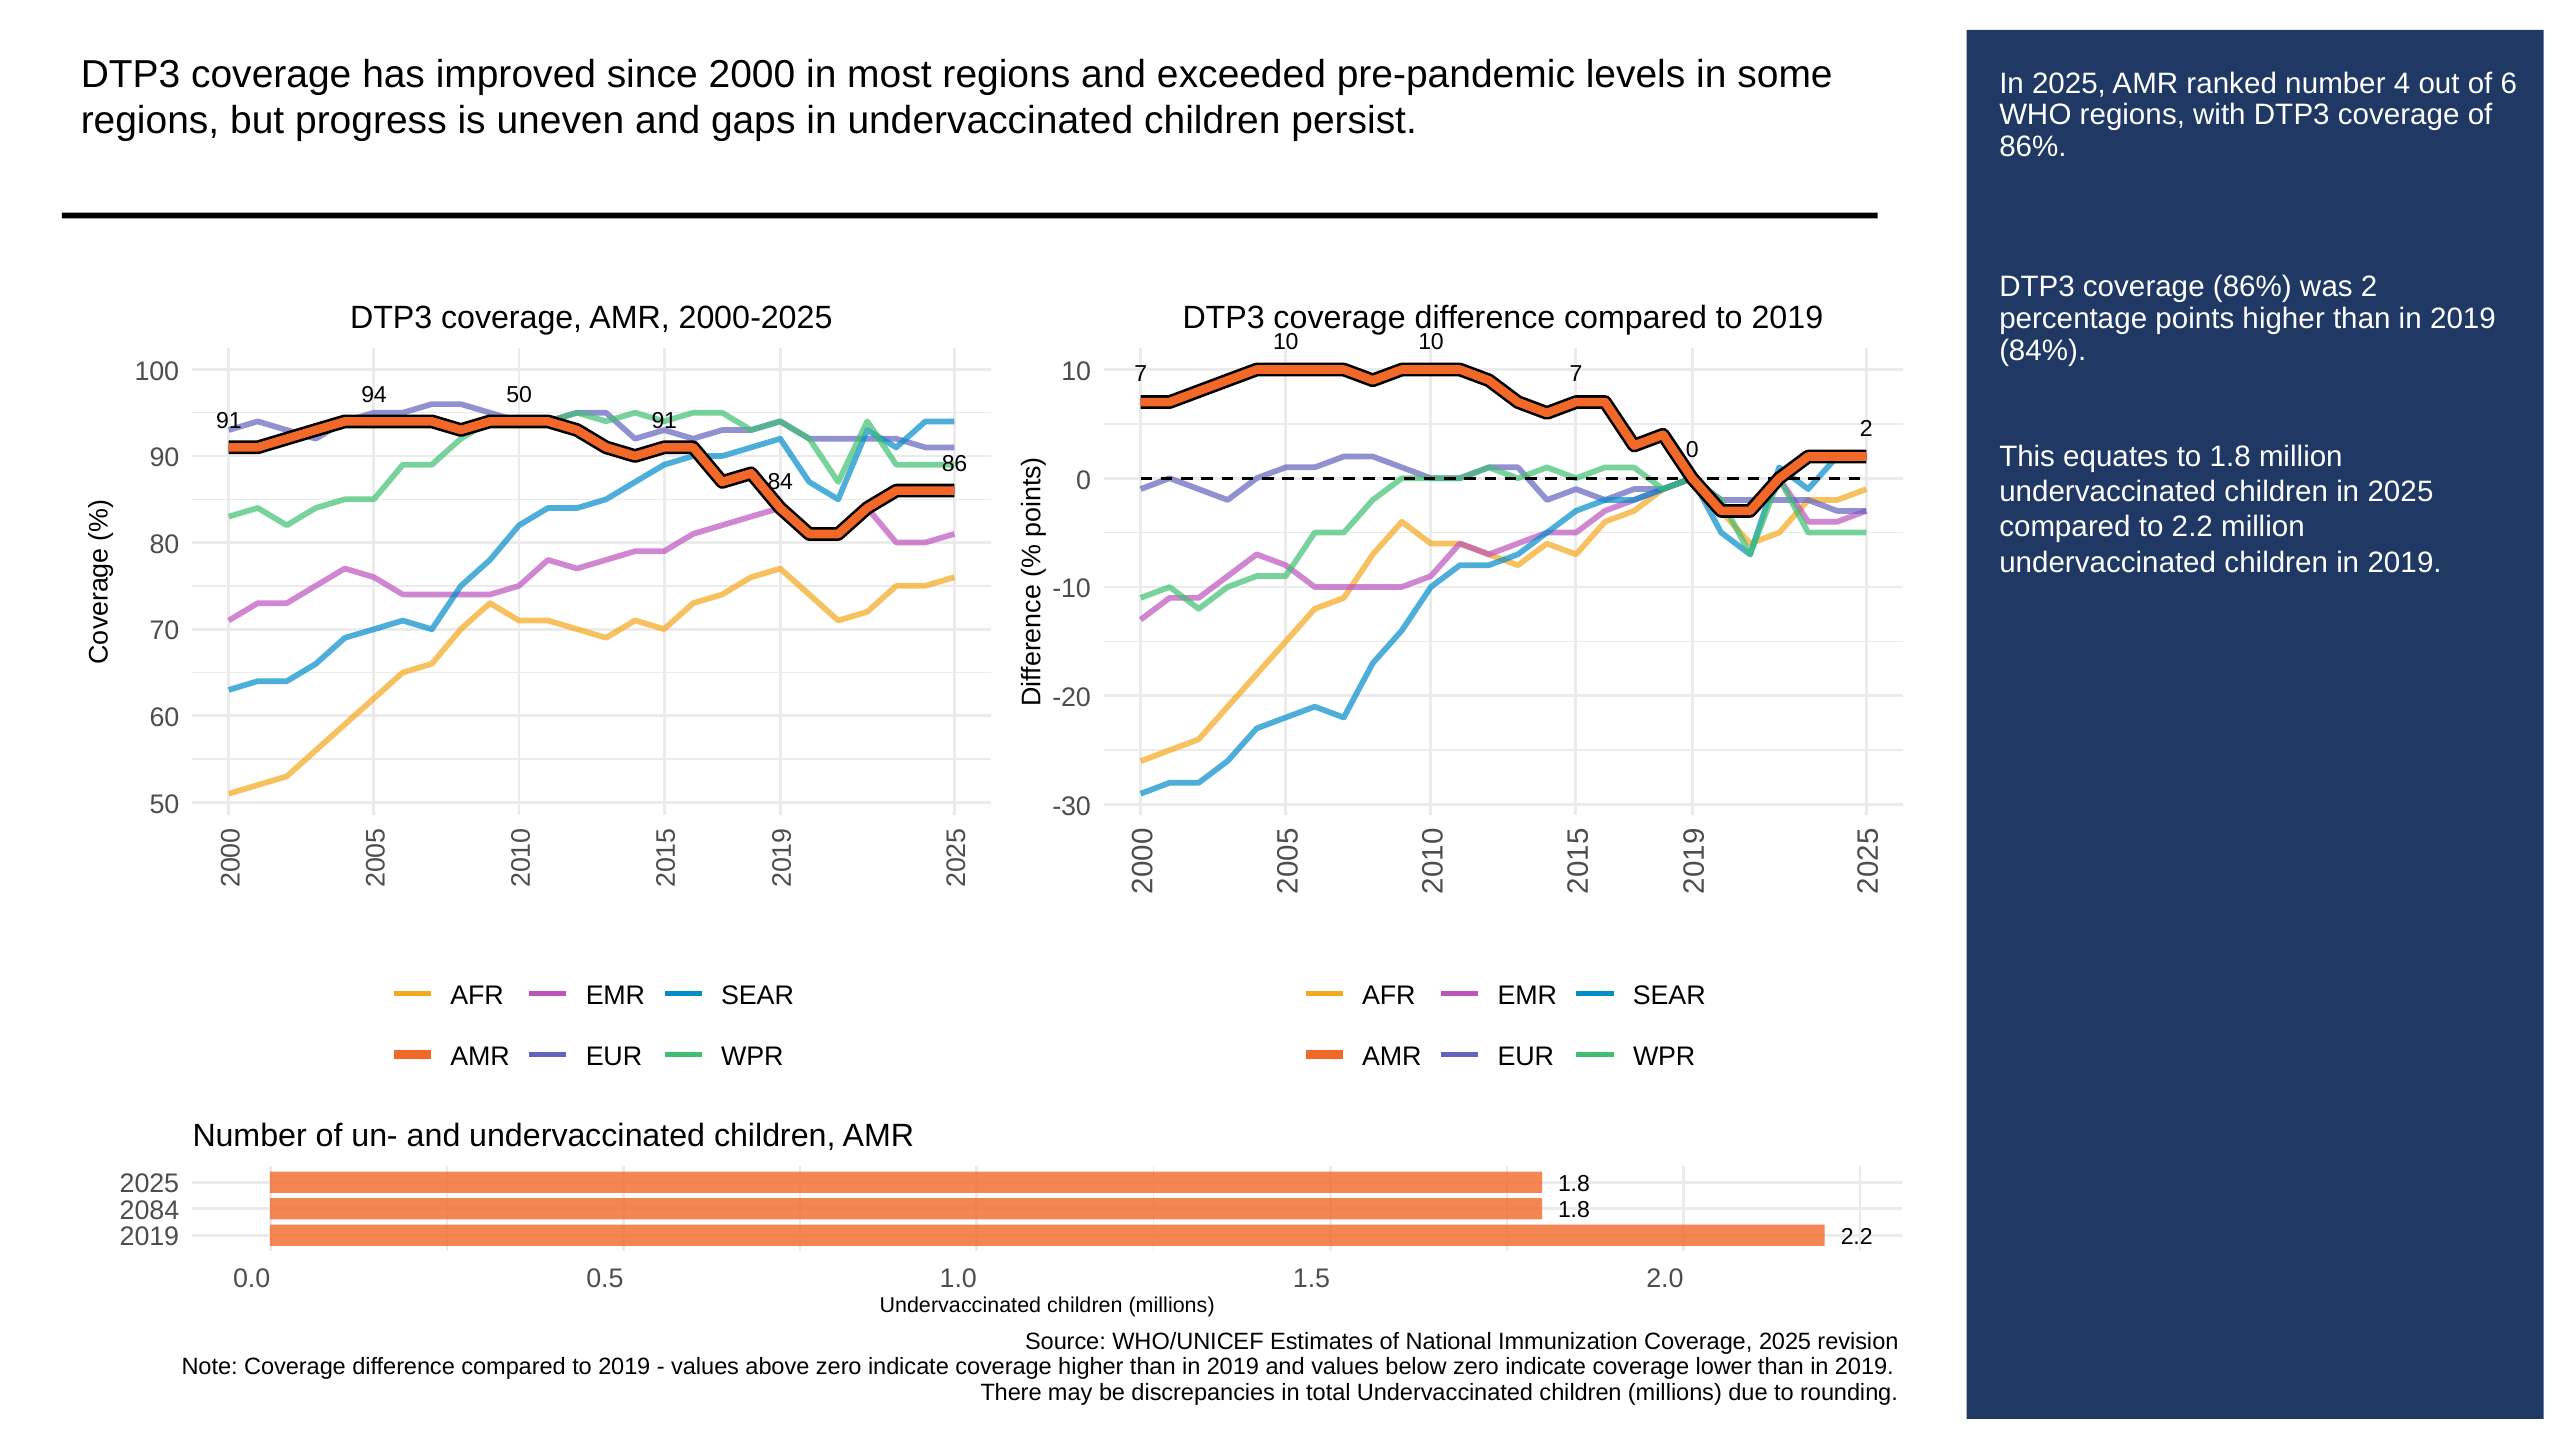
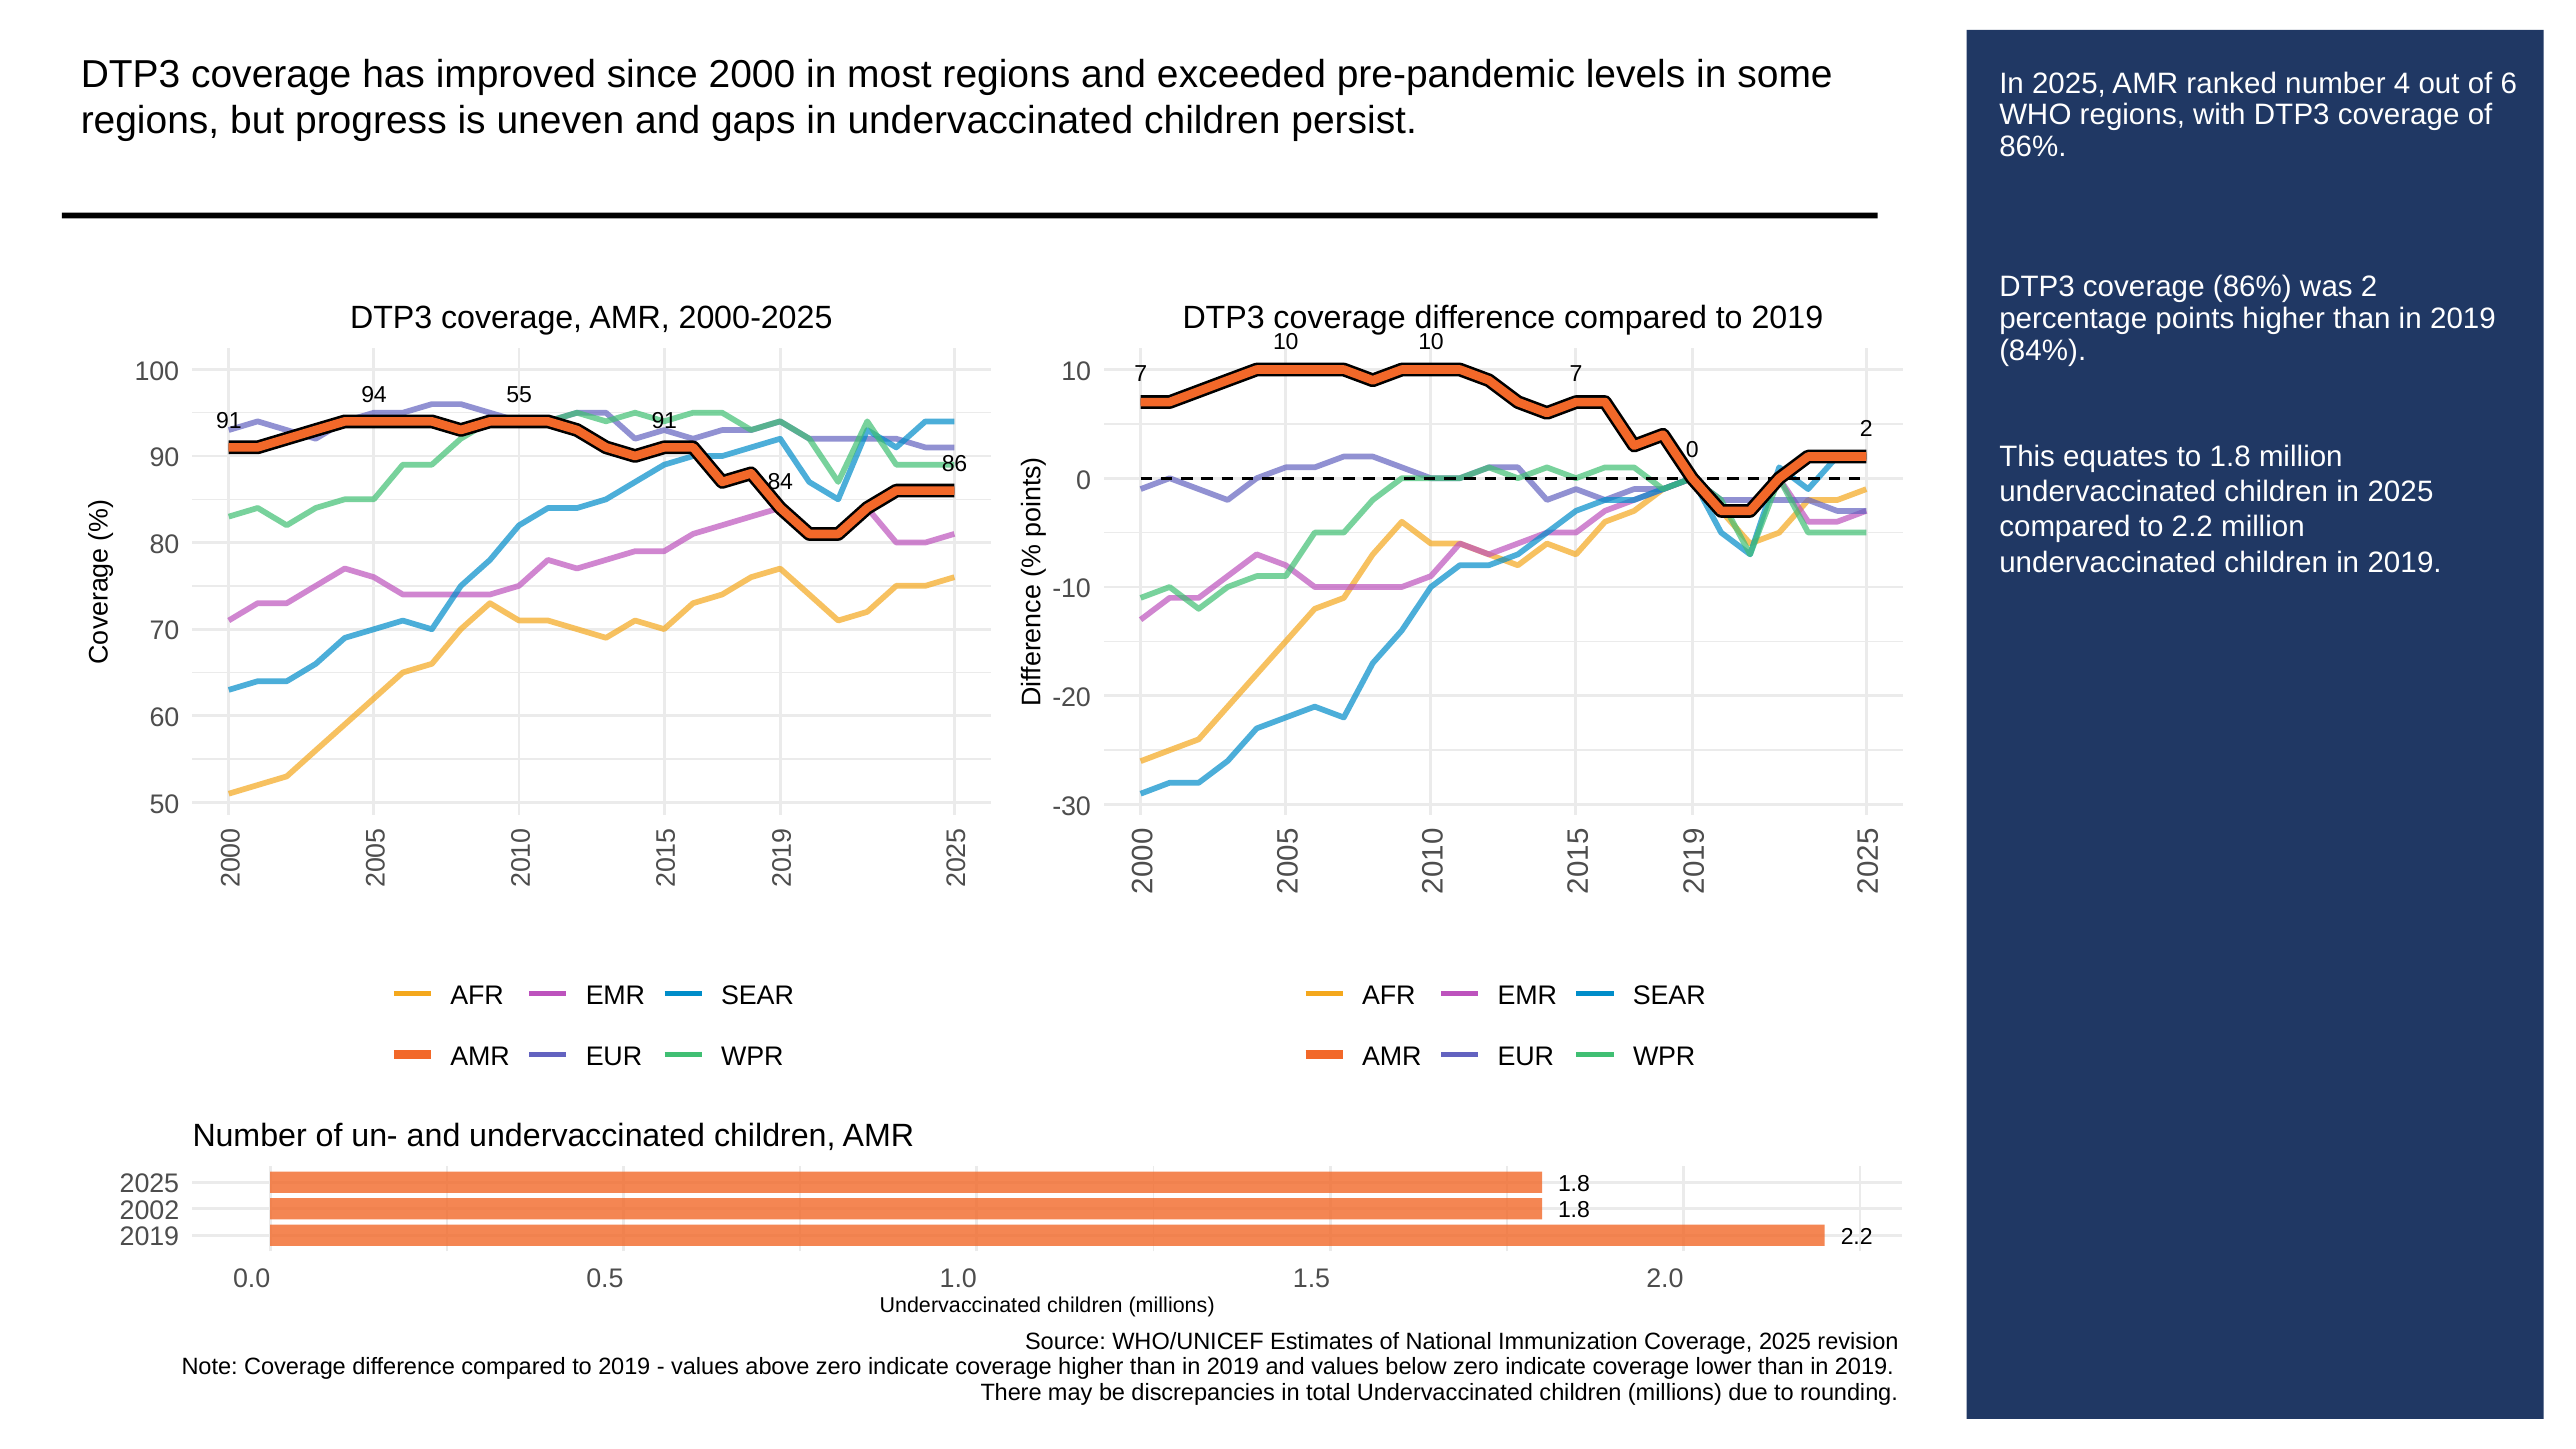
94 50: 50 -> 55 (519, 395)
2084: 2084 -> 2002 (149, 1211)
